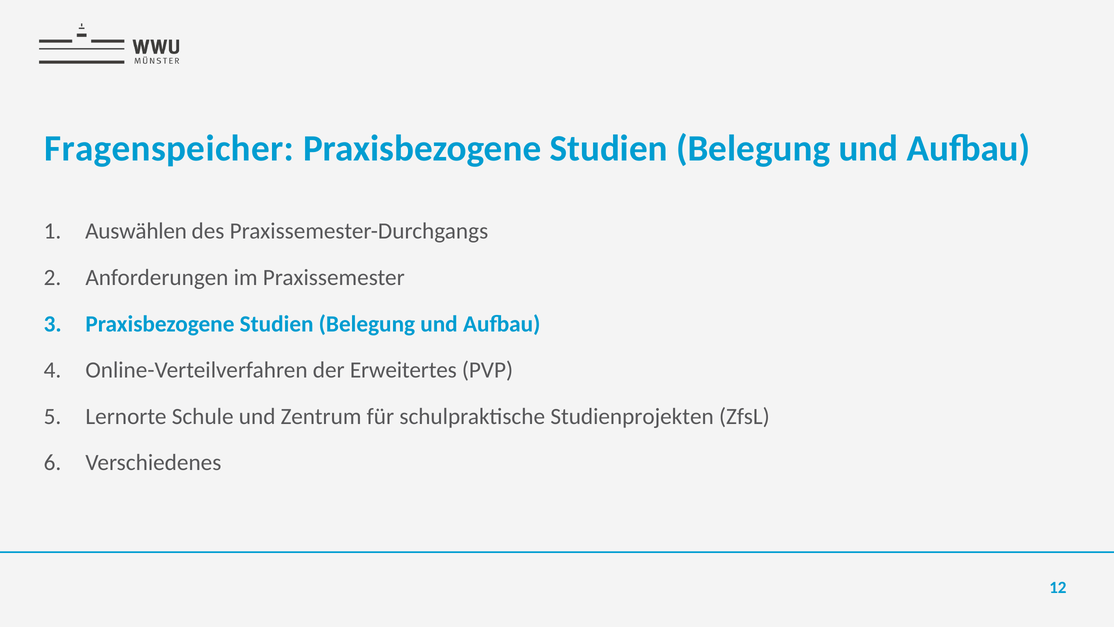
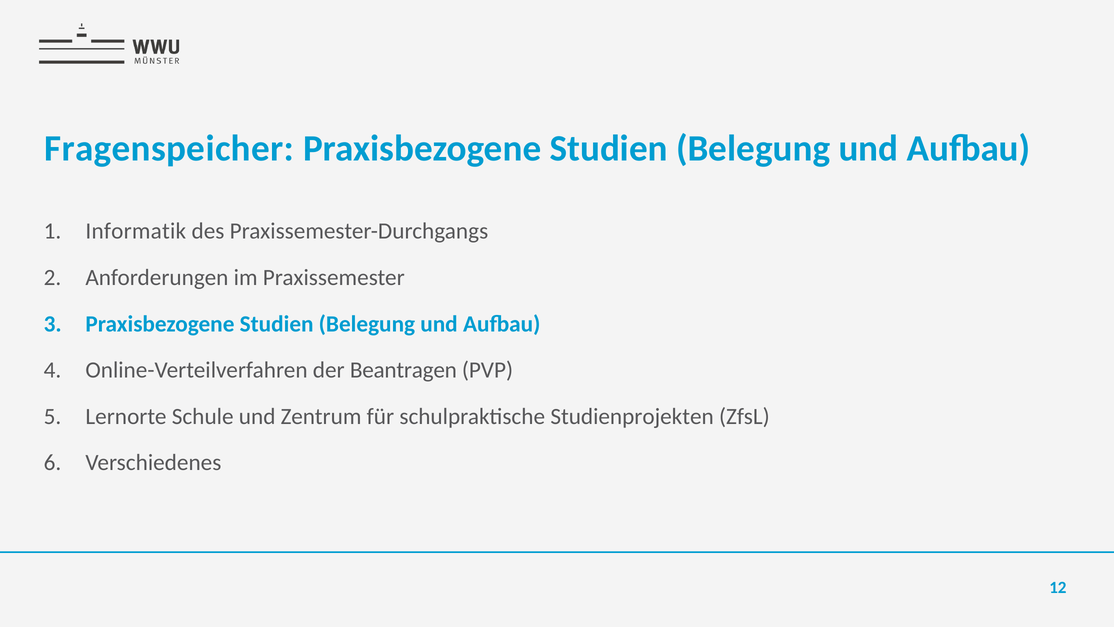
Auswählen: Auswählen -> Informatik (136, 231)
Erweitertes: Erweitertes -> Beantragen (403, 370)
